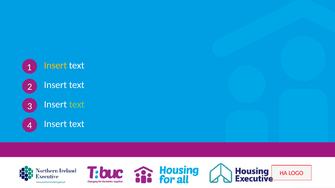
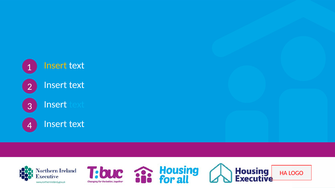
text colour: light green -> light blue (77, 105)
